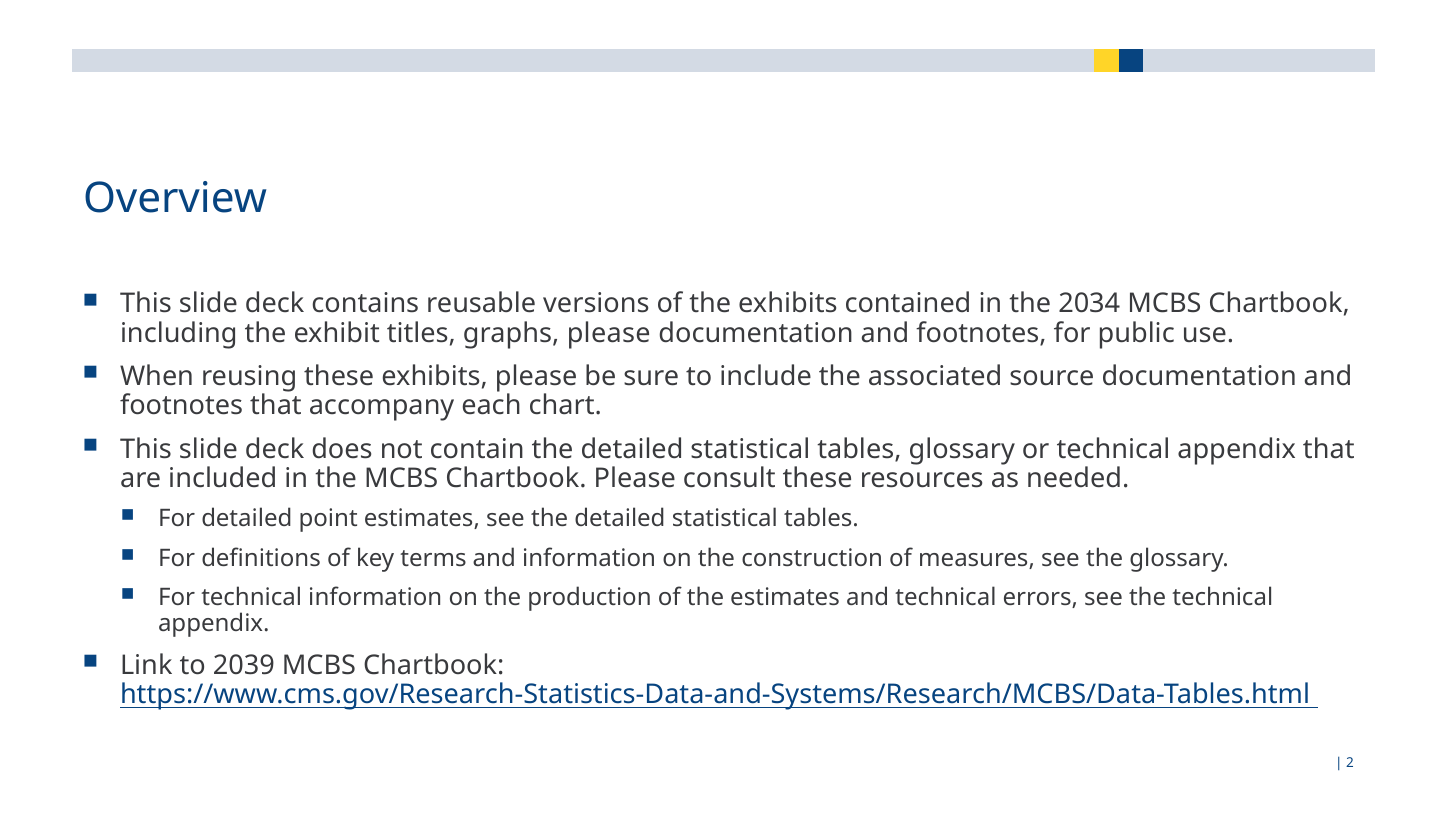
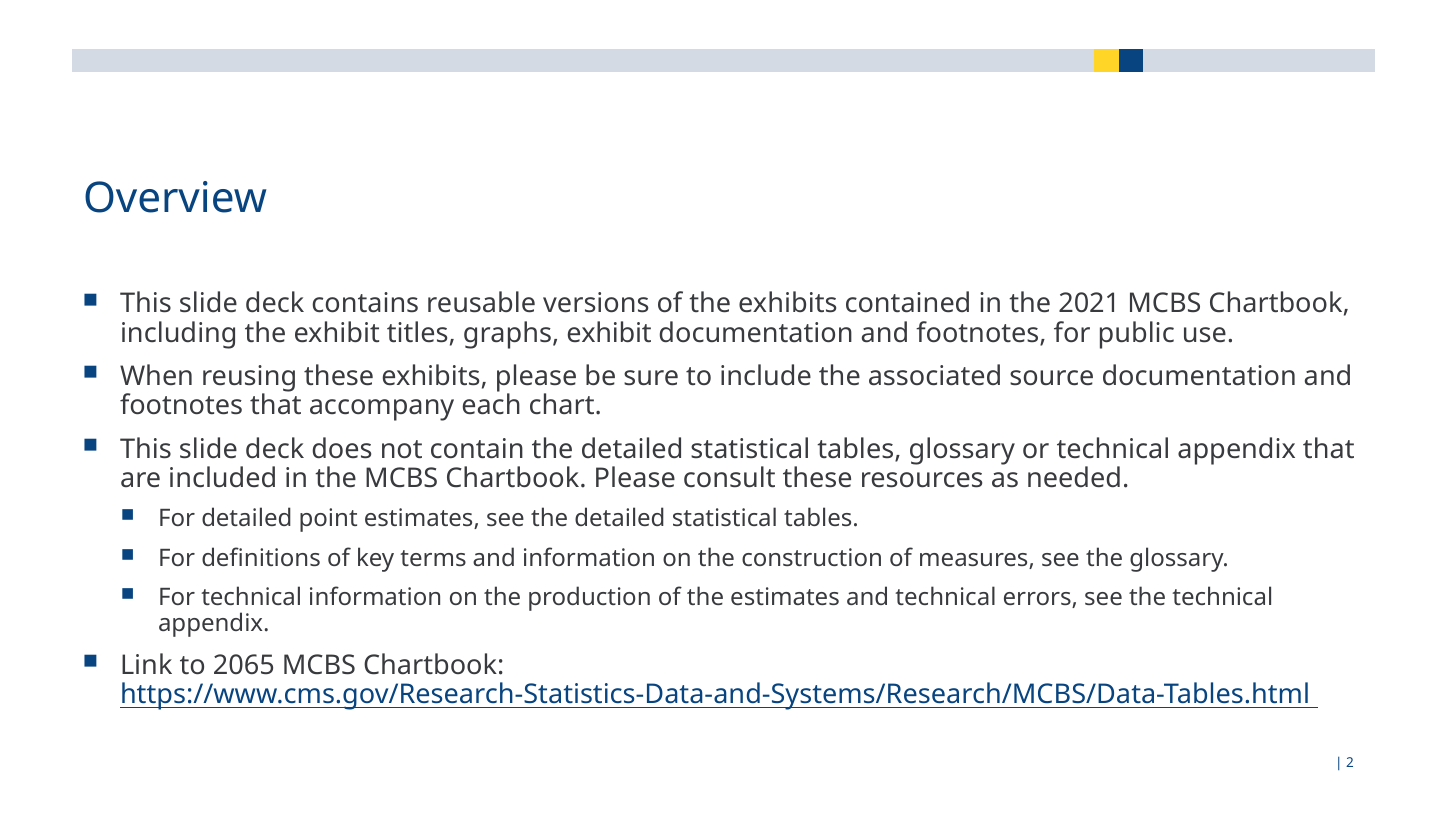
2034: 2034 -> 2021 (1089, 304)
graphs please: please -> exhibit (609, 333)
2039: 2039 -> 2065 (244, 666)
